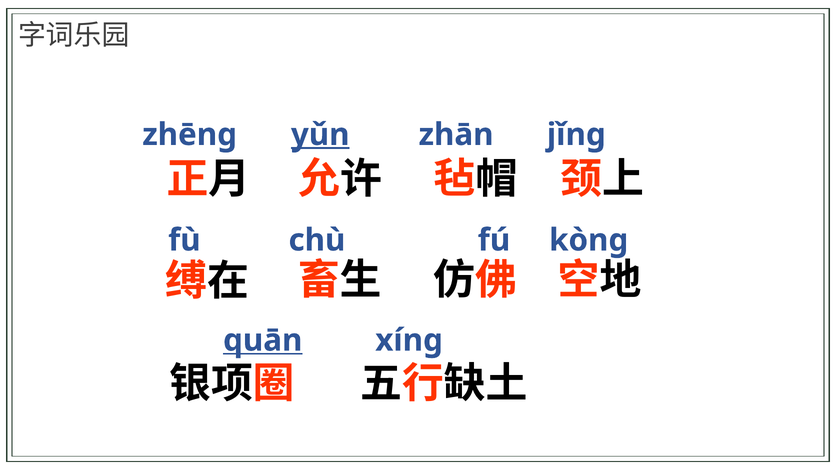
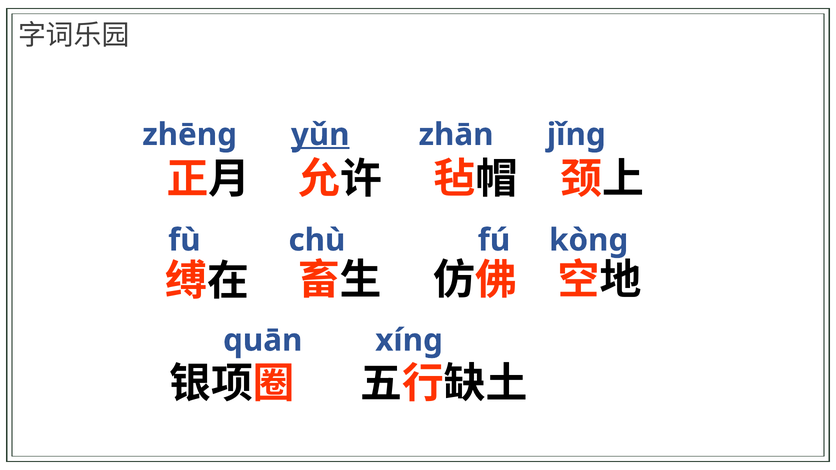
quān underline: present -> none (263, 340)
